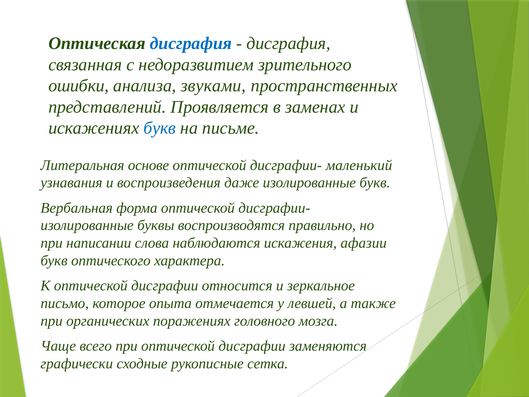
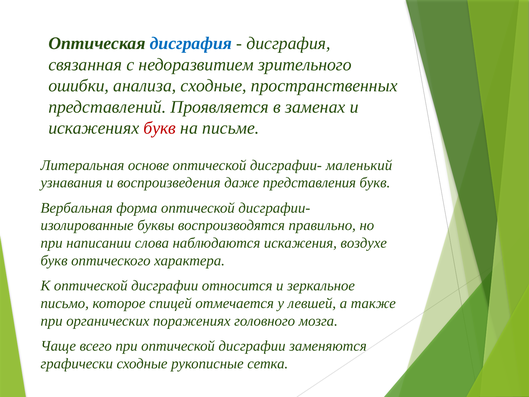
анализа звуками: звуками -> сходные (214, 86)
букв colour: blue -> red (160, 128)
даже изолированные: изолированные -> представления (309, 183)
афазии: афазии -> воздухе (364, 243)
опыта: опыта -> спицей (170, 303)
